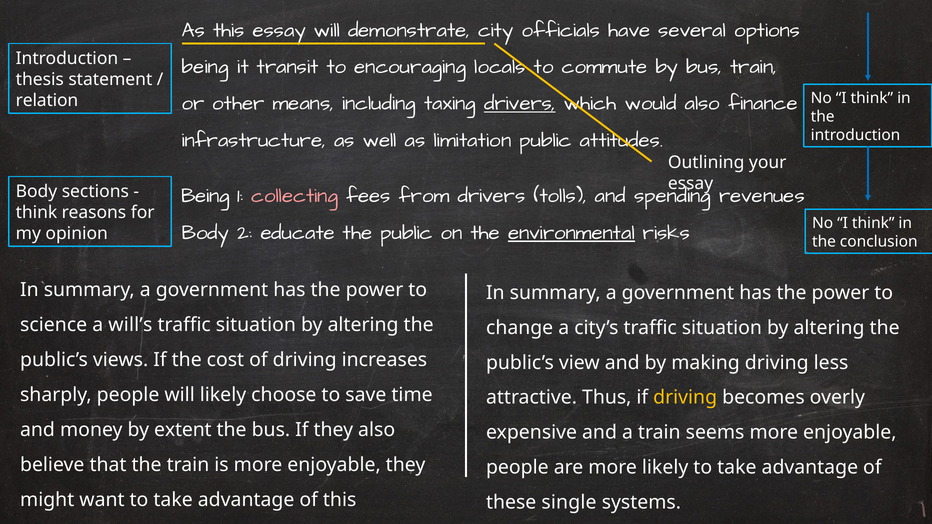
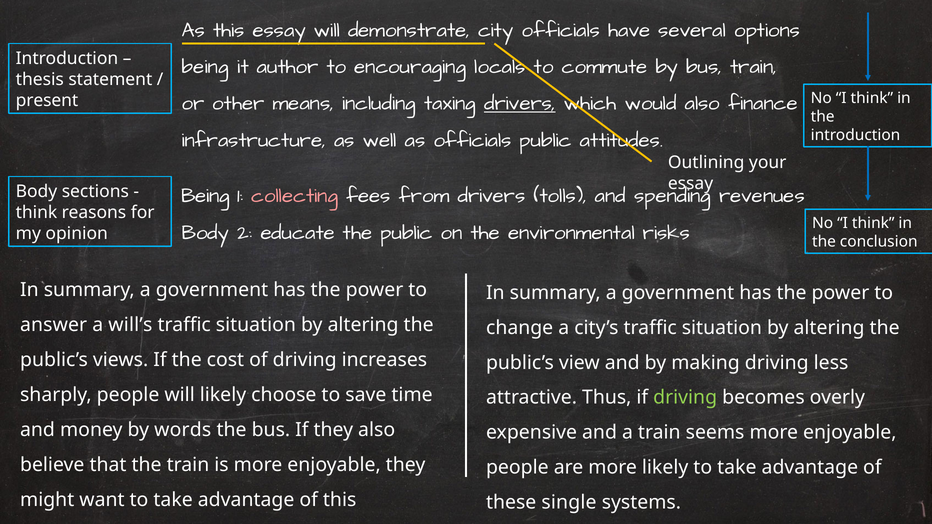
transit: transit -> author (288, 67)
relation: relation -> present (47, 101)
as limitation: limitation -> officials (472, 140)
environmental underline: present -> none (571, 232)
science: science -> answer (54, 325)
driving colour: yellow -> light green (685, 398)
extent: extent -> words (183, 430)
